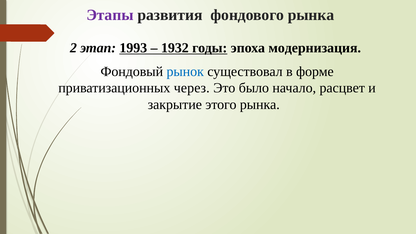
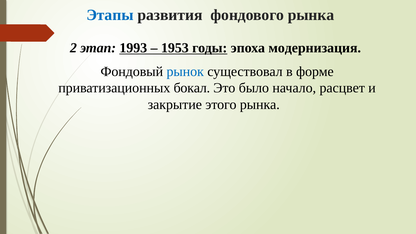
Этапы colour: purple -> blue (110, 15)
1932: 1932 -> 1953 (175, 48)
через: через -> бокал (192, 88)
